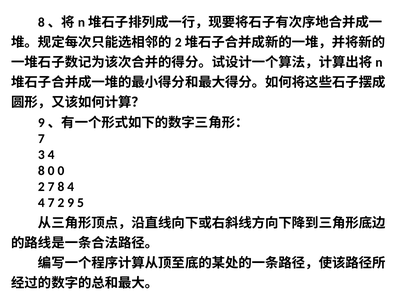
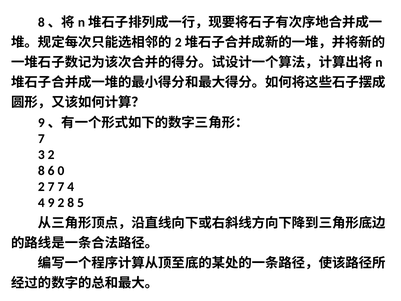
3 4: 4 -> 2 (51, 155)
8 0: 0 -> 6 (51, 171)
7 8: 8 -> 7 (61, 187)
4 7: 7 -> 9 (51, 203)
9: 9 -> 8 (71, 203)
